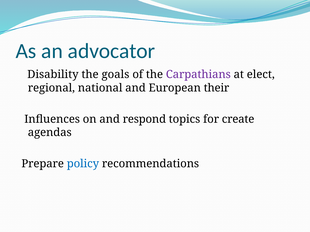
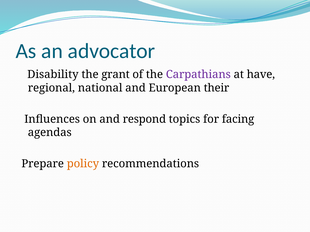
goals: goals -> grant (116, 75)
elect: elect -> have (261, 75)
create: create -> facing (238, 119)
policy colour: blue -> orange (83, 164)
